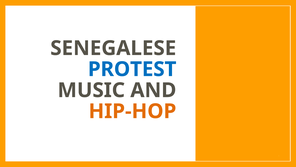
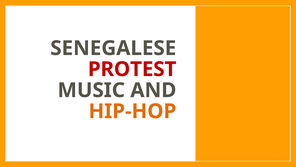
PROTEST colour: blue -> red (132, 69)
